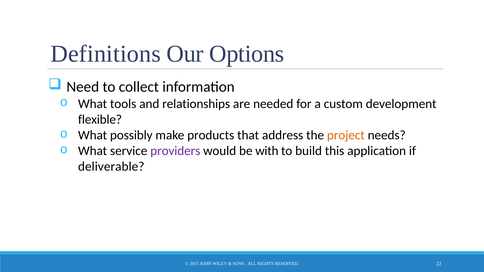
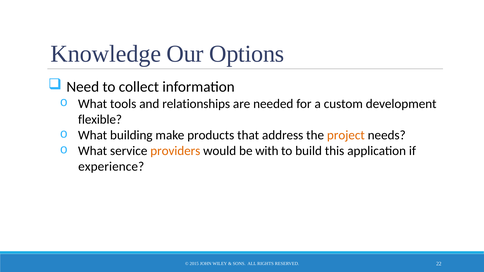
Definitions: Definitions -> Knowledge (106, 54)
possibly: possibly -> building (131, 135)
providers colour: purple -> orange (175, 151)
deliverable: deliverable -> experience (111, 167)
